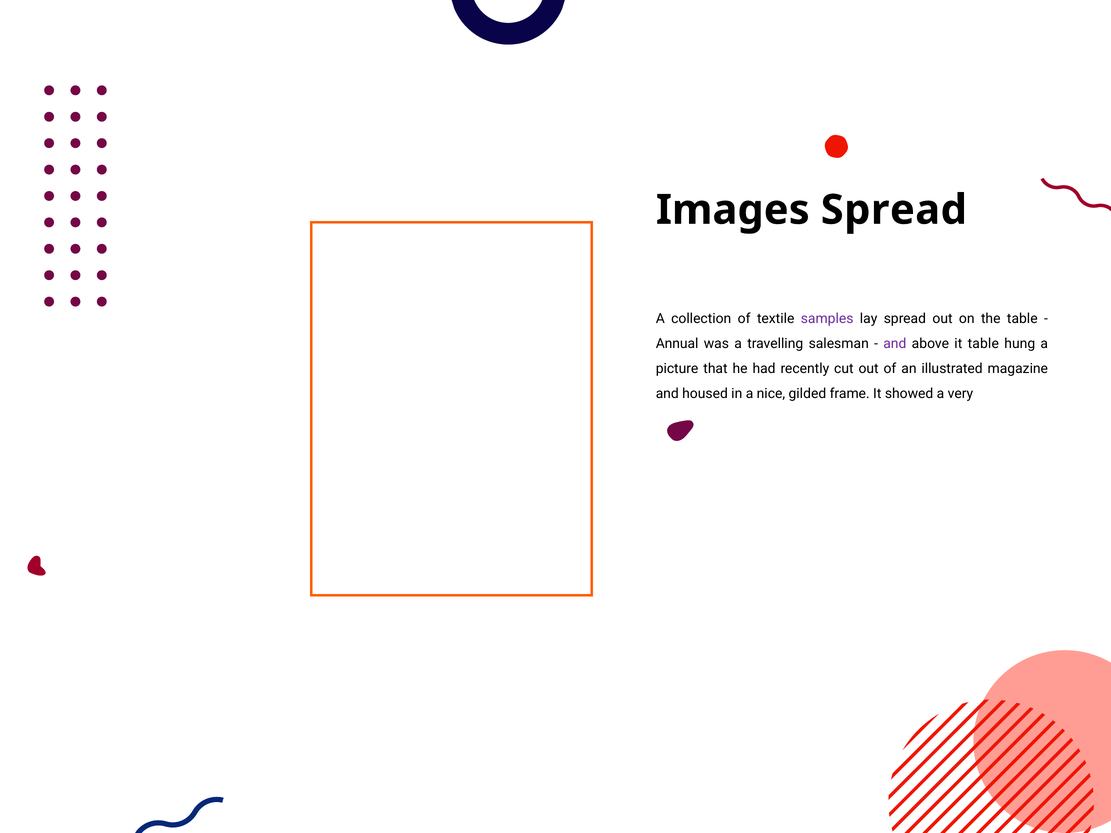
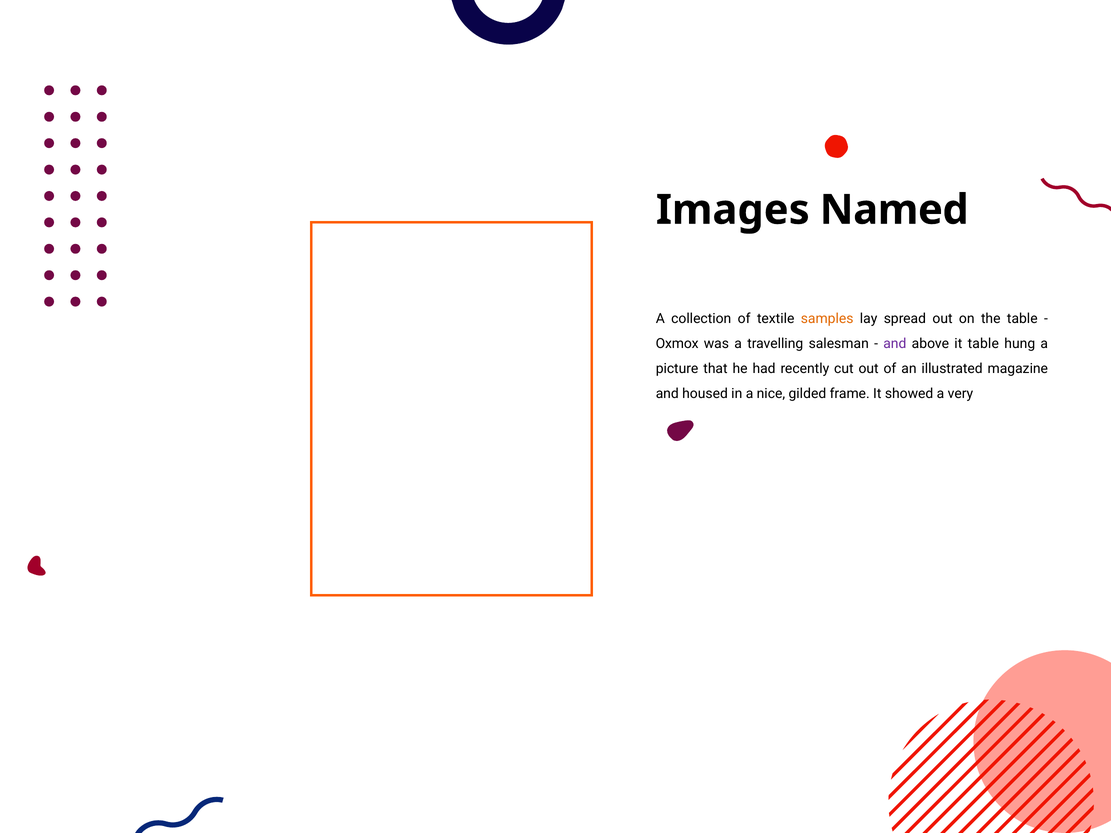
Images Spread: Spread -> Named (894, 210)
samples colour: purple -> orange (827, 319)
Annual: Annual -> Oxmox (677, 344)
